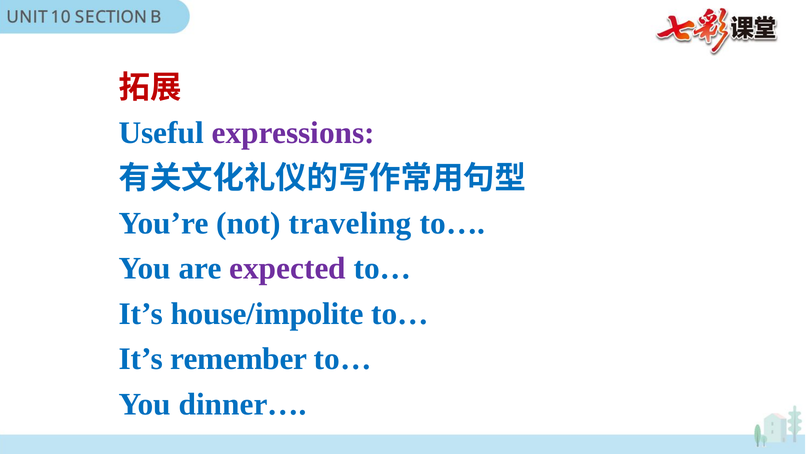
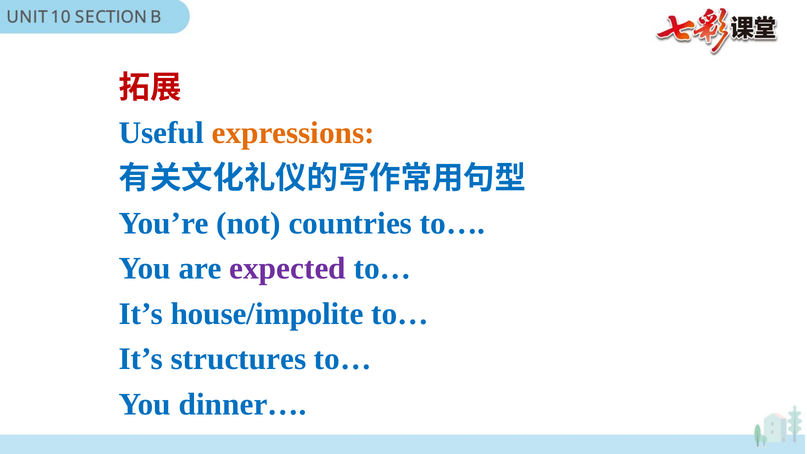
expressions colour: purple -> orange (293, 133)
traveling: traveling -> countries (350, 223)
remember: remember -> structures (238, 359)
